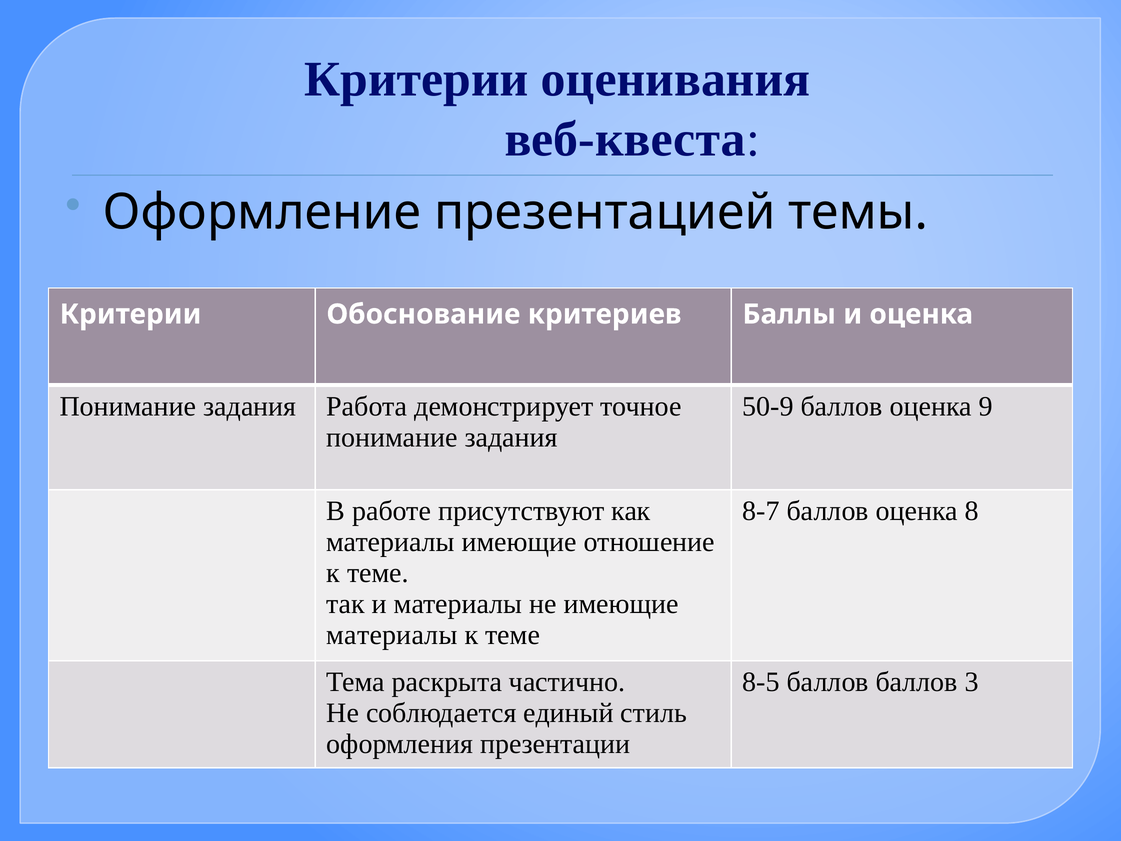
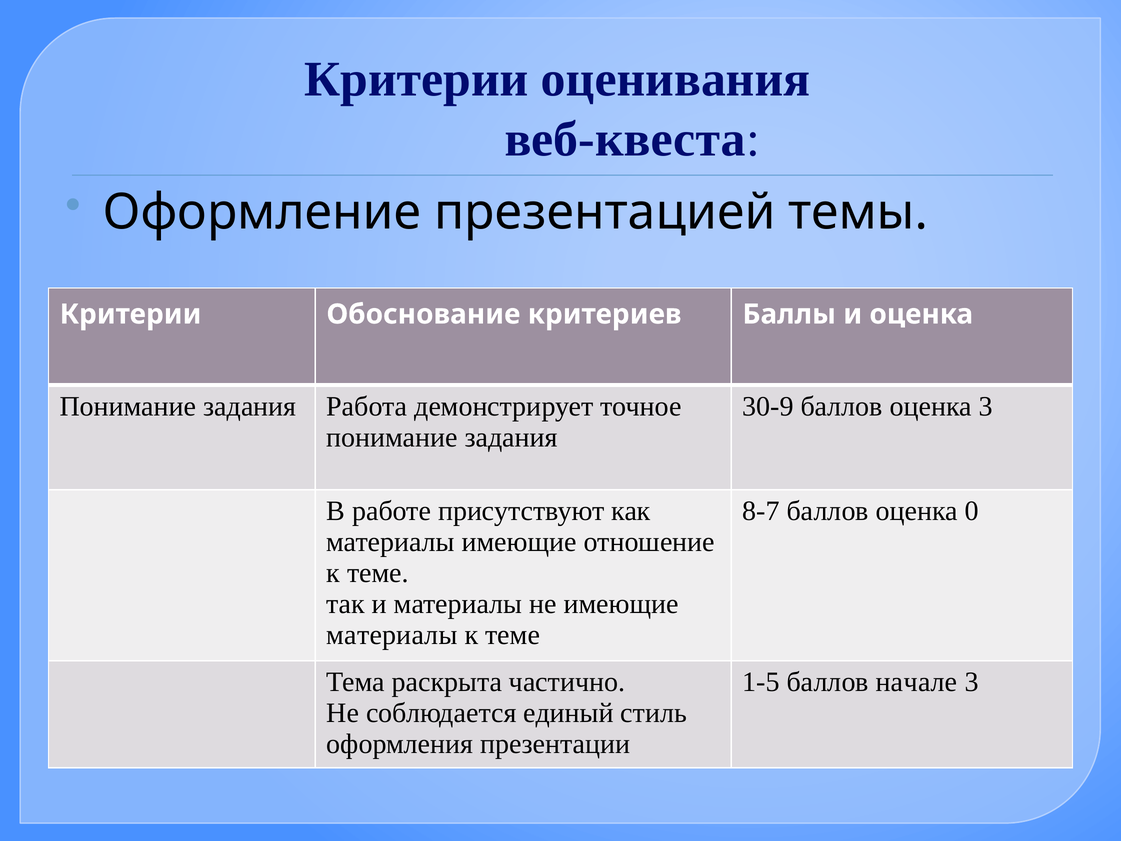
50-9: 50-9 -> 30-9 (768, 406)
оценка 9: 9 -> 3 (986, 406)
8: 8 -> 0 (972, 511)
8-5: 8-5 -> 1-5 (761, 682)
баллов баллов: баллов -> начале (917, 682)
